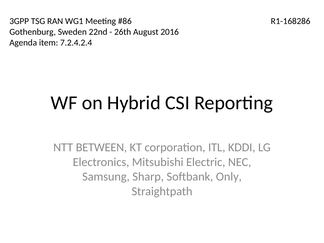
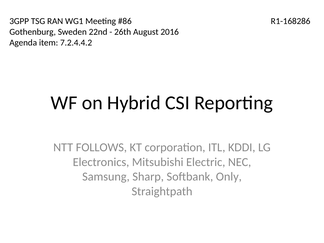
7.2.4.2.4: 7.2.4.2.4 -> 7.2.4.4.2 (76, 43)
BETWEEN: BETWEEN -> FOLLOWS (101, 147)
